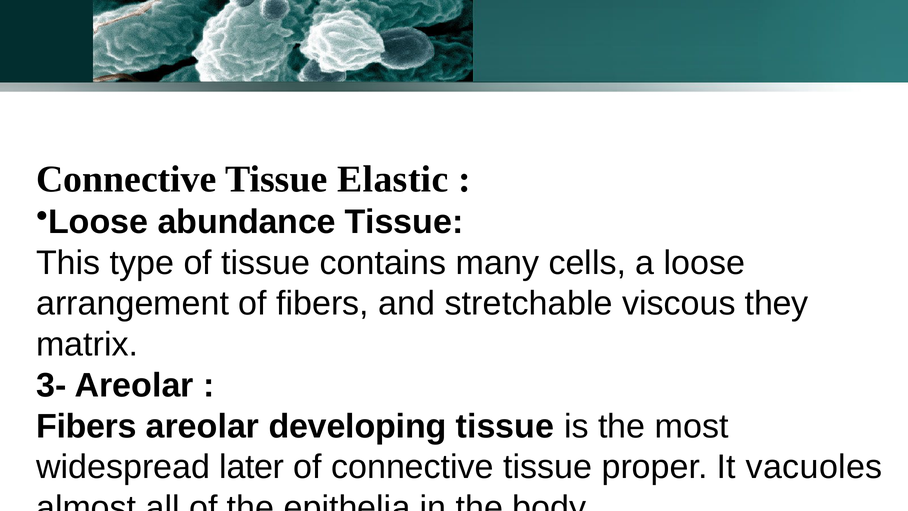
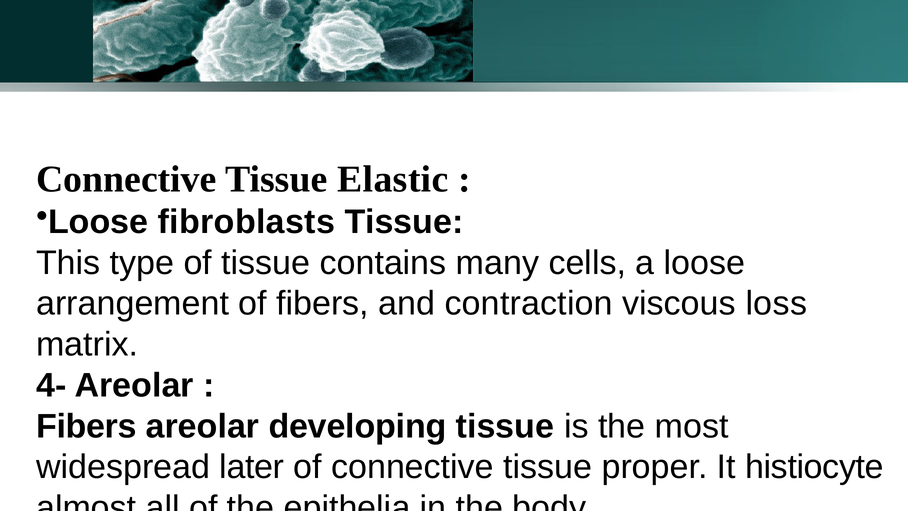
abundance: abundance -> fibroblasts (246, 222)
stretchable: stretchable -> contraction (529, 304)
they: they -> loss (776, 304)
3-: 3- -> 4- (51, 385)
vacuoles: vacuoles -> histiocyte (814, 467)
